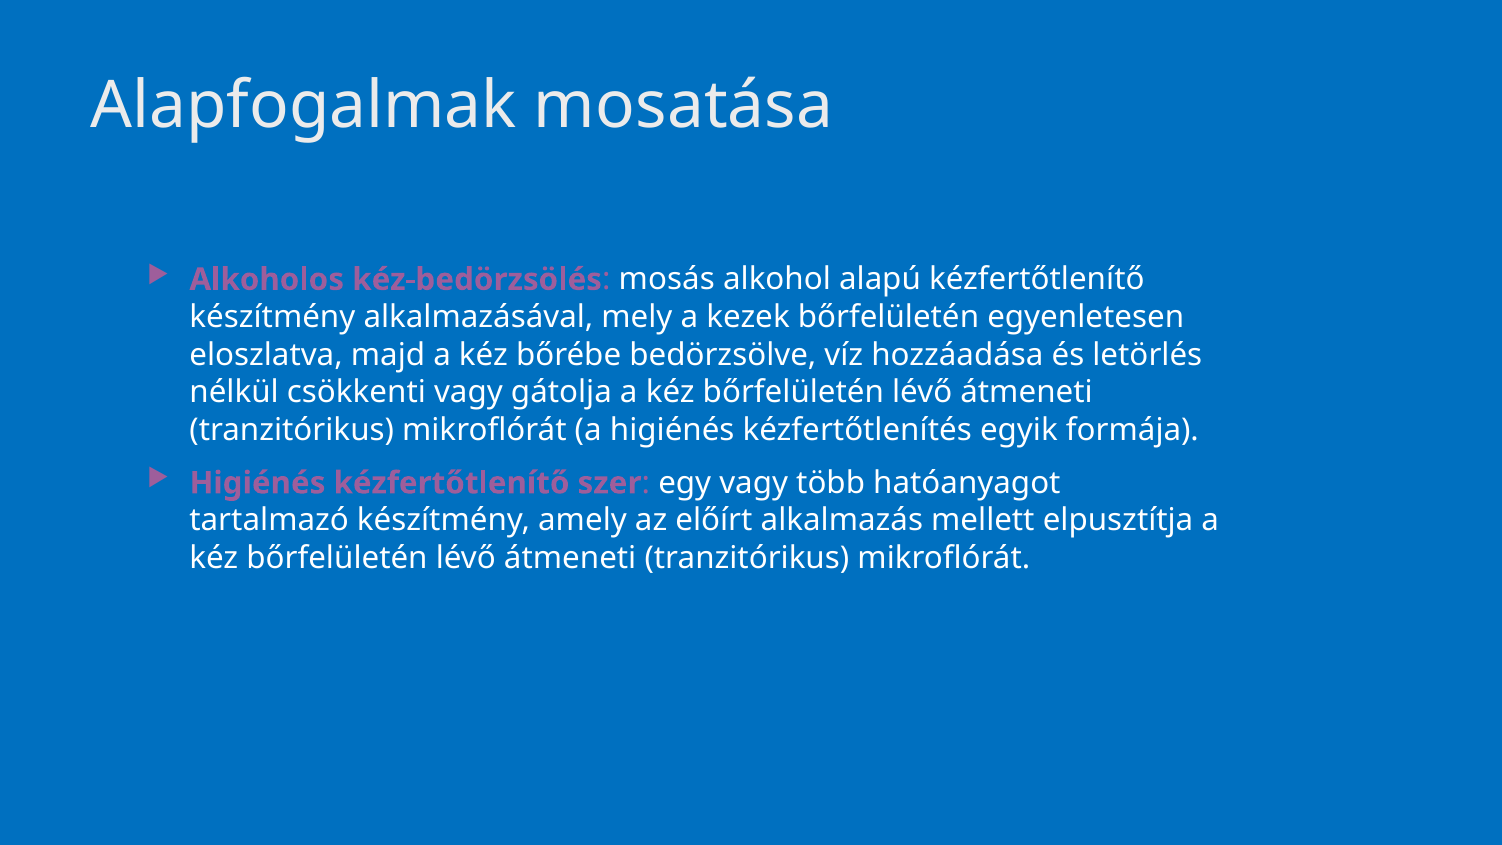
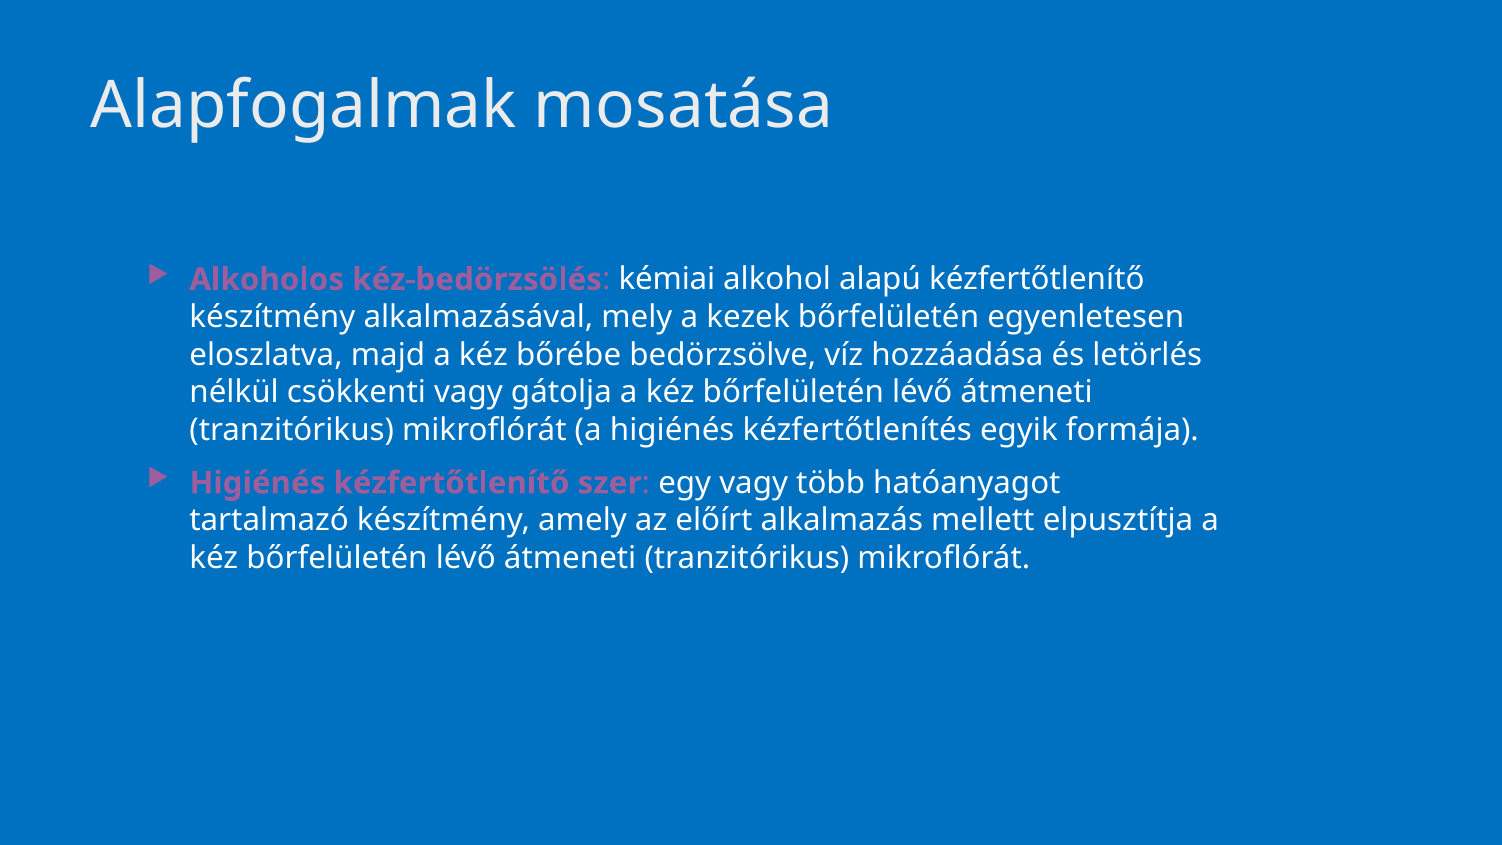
mosás: mosás -> kémiai (667, 280)
